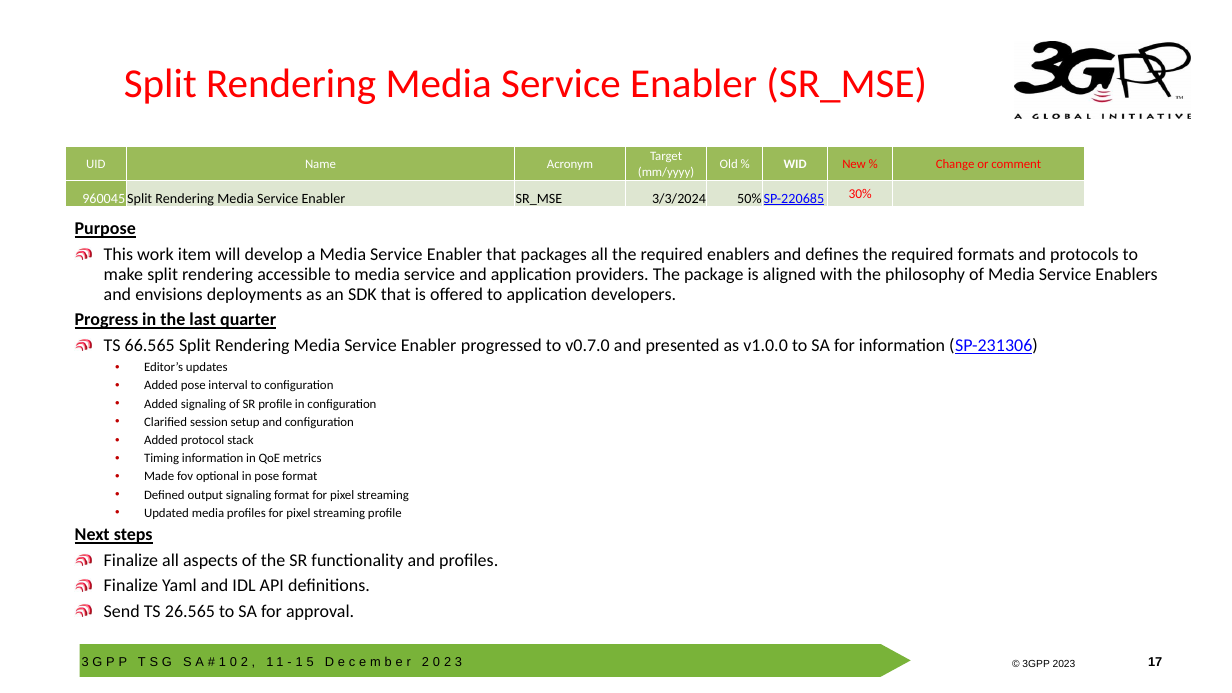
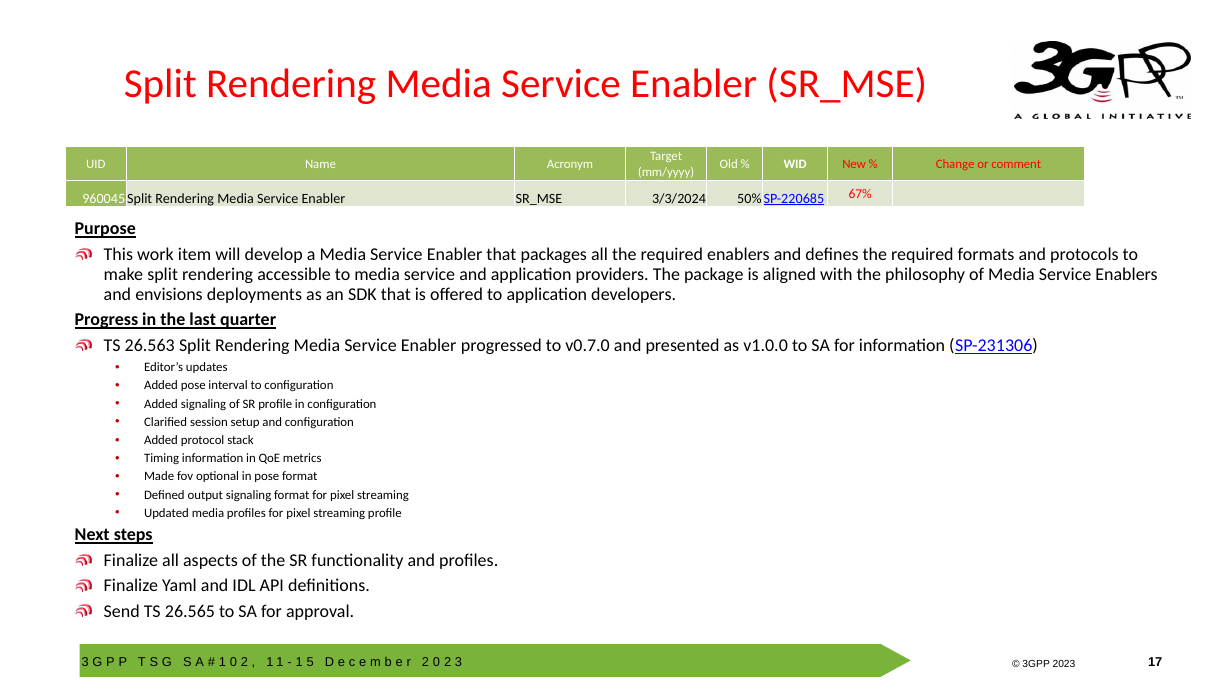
30%: 30% -> 67% (860, 194)
66.565: 66.565 -> 26.563 (150, 346)
